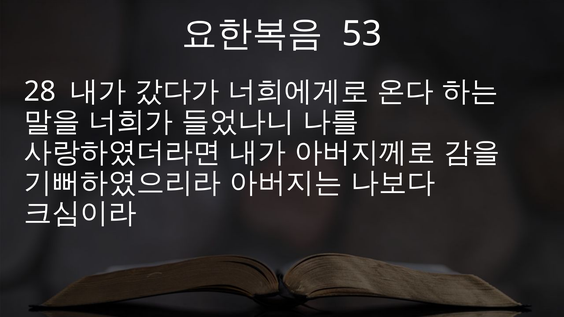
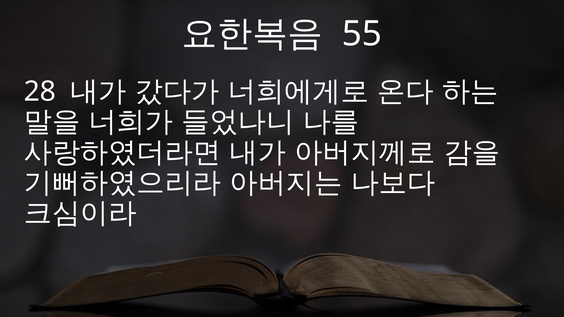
53: 53 -> 55 (362, 34)
